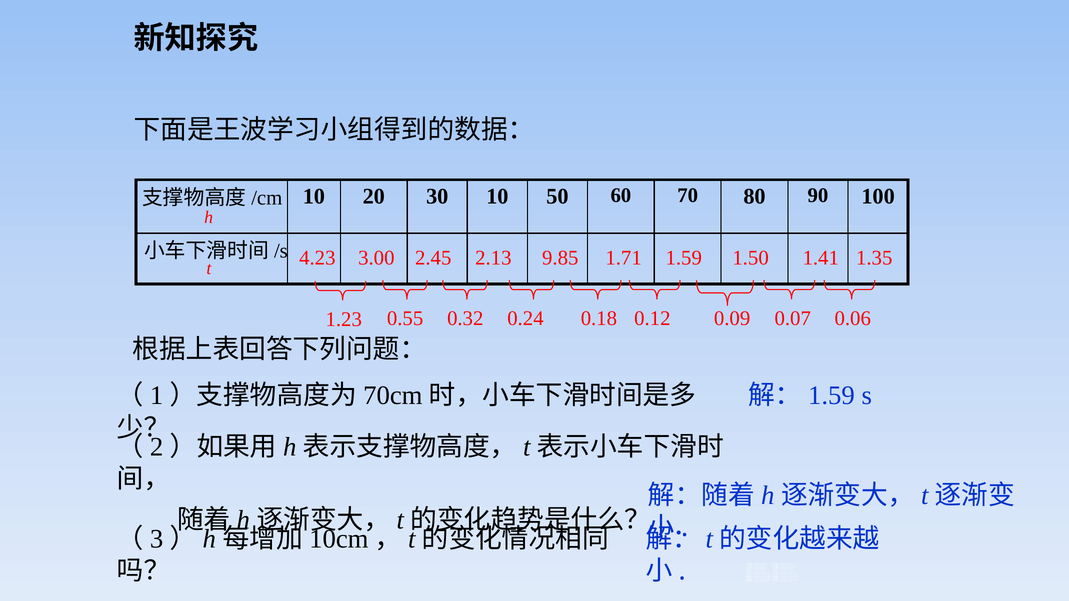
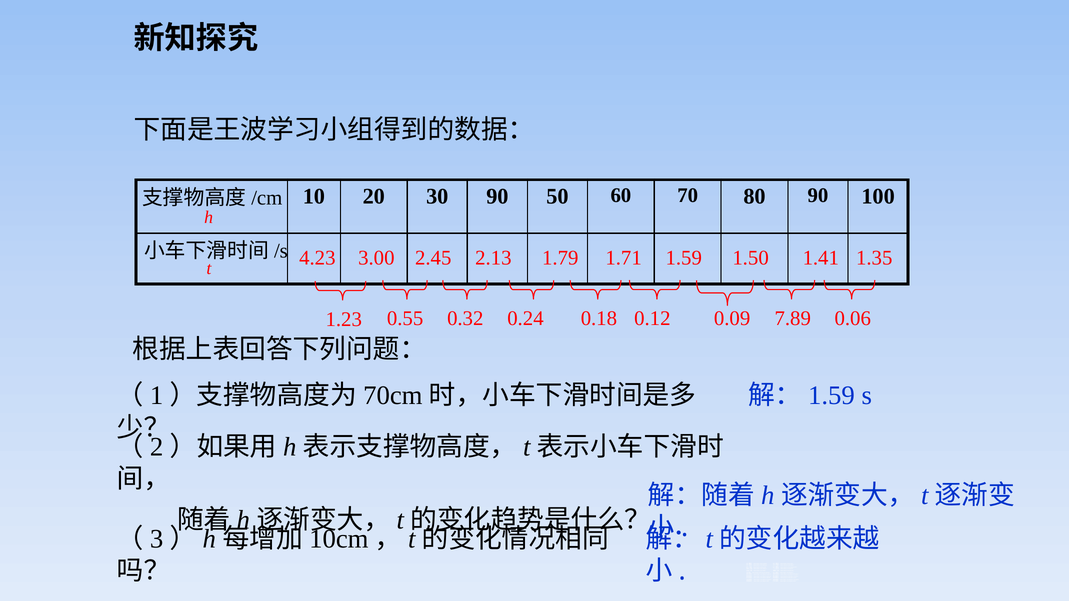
30 10: 10 -> 90 (497, 196)
9.85: 9.85 -> 1.79 (560, 258)
0.07: 0.07 -> 7.89 (793, 318)
